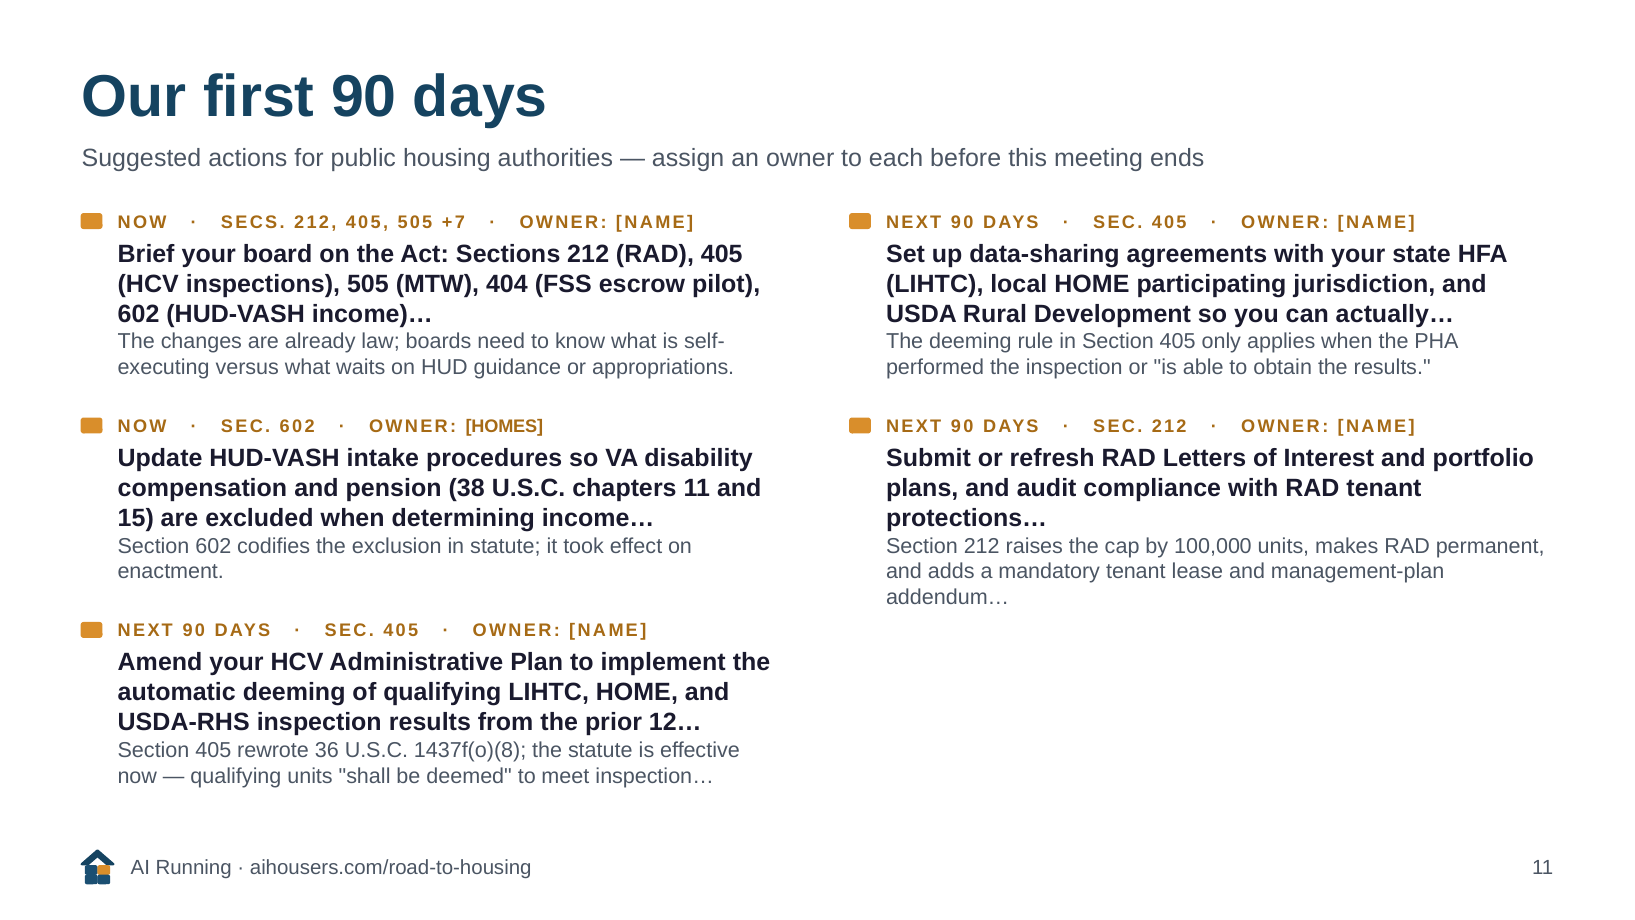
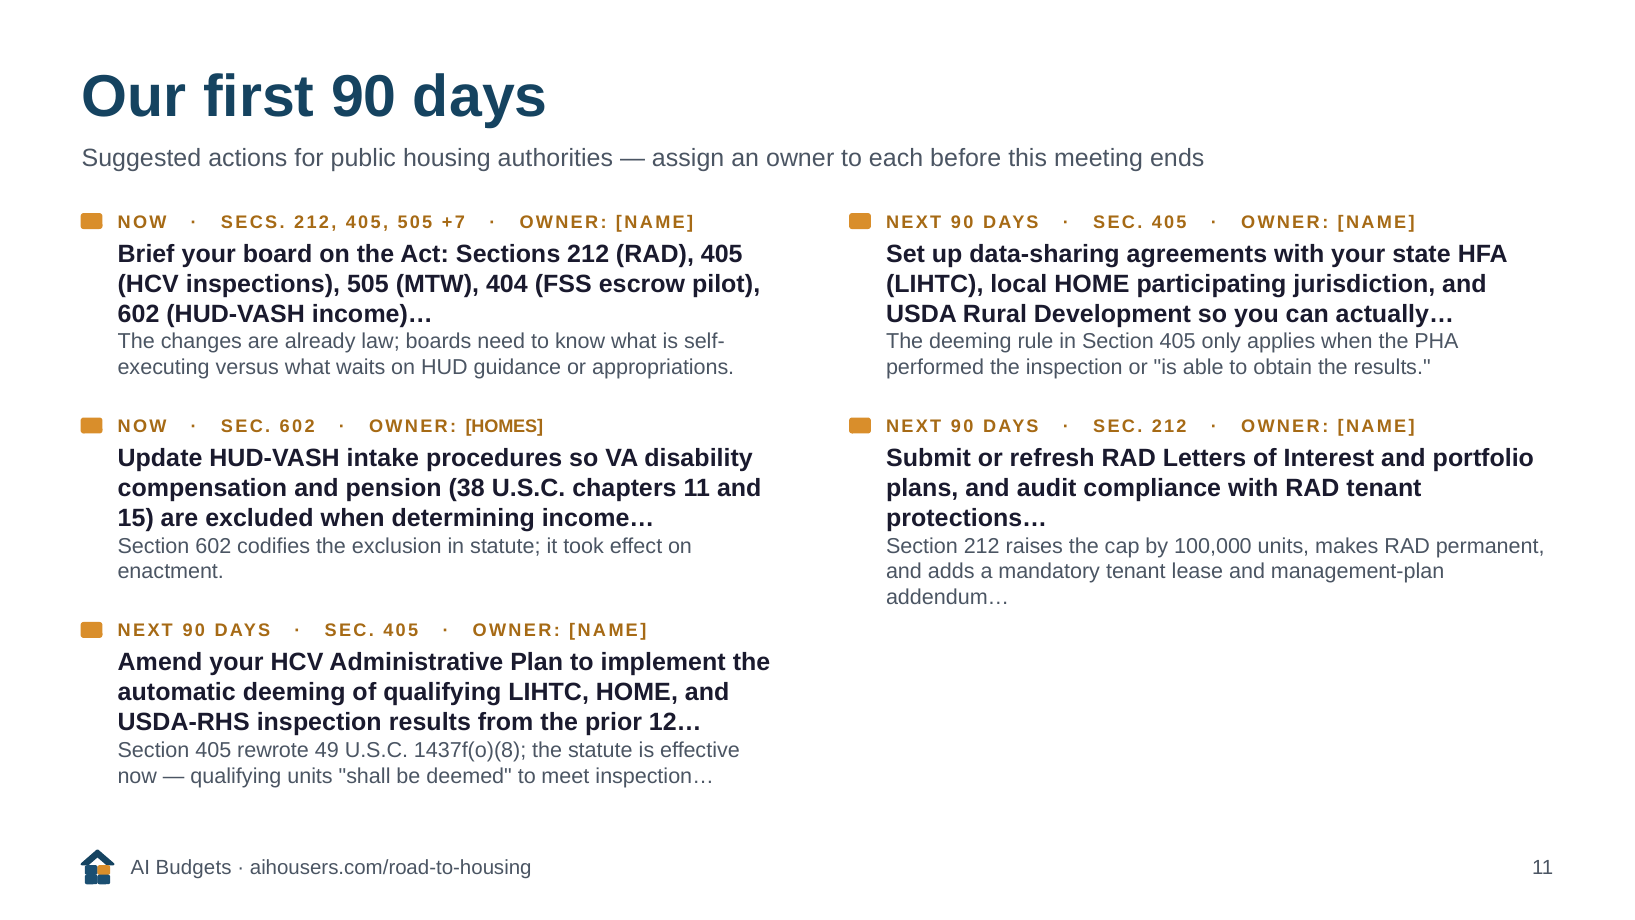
36: 36 -> 49 (327, 750)
Running: Running -> Budgets (194, 868)
